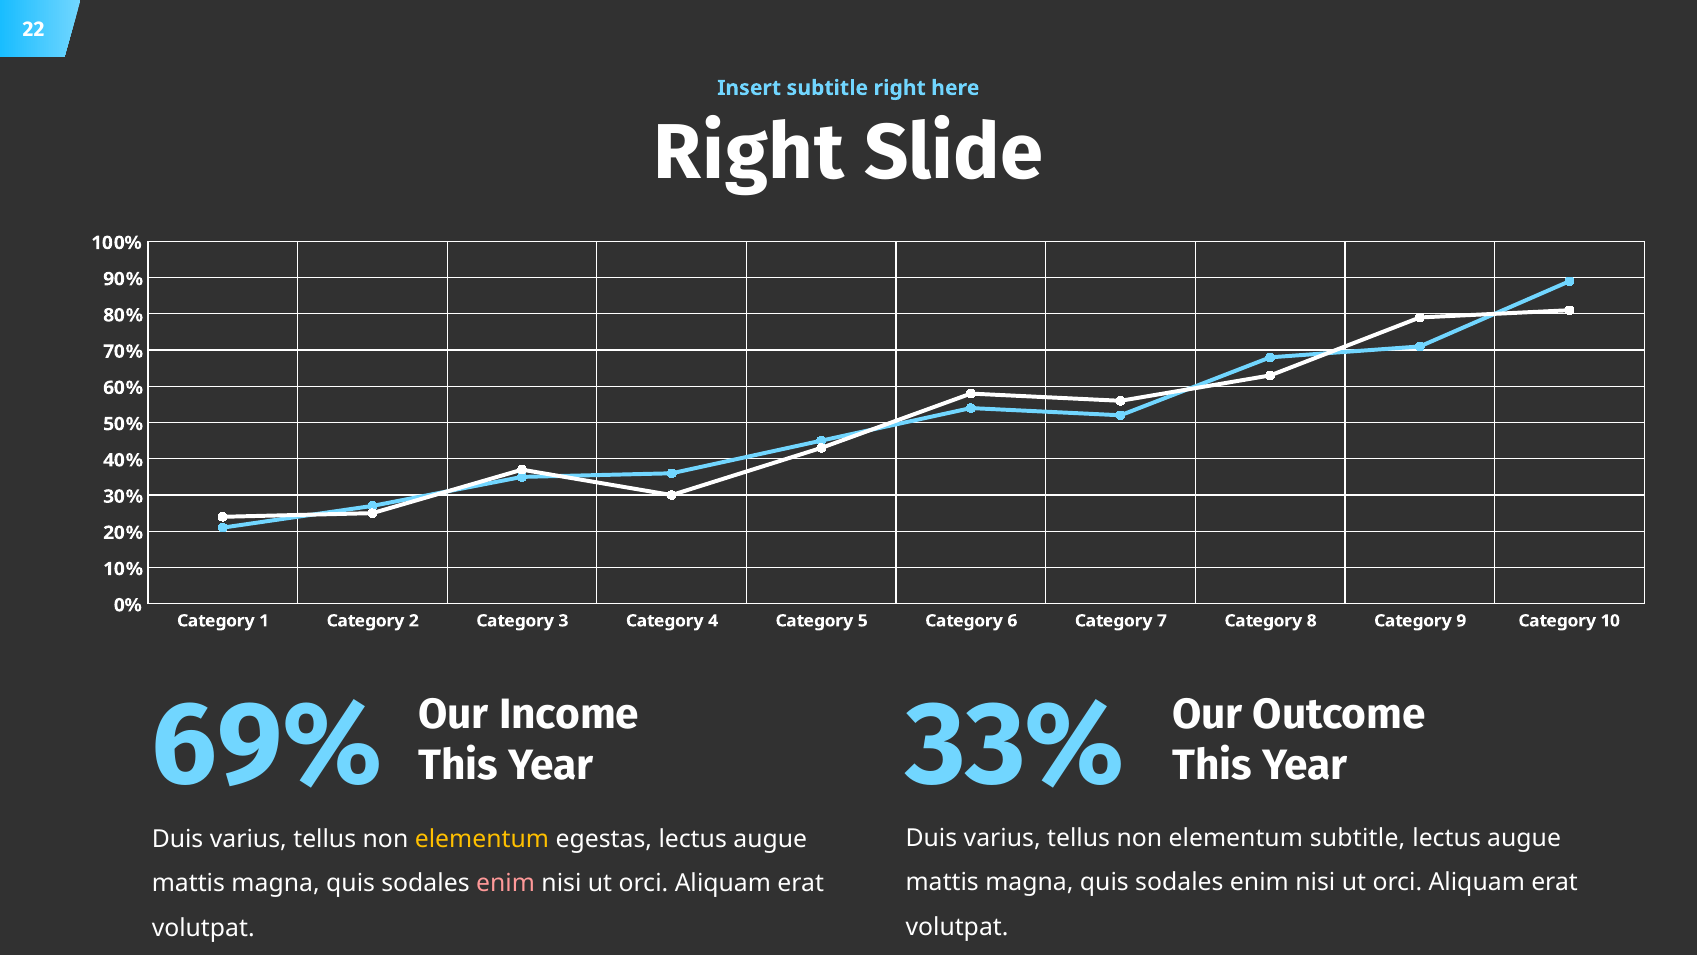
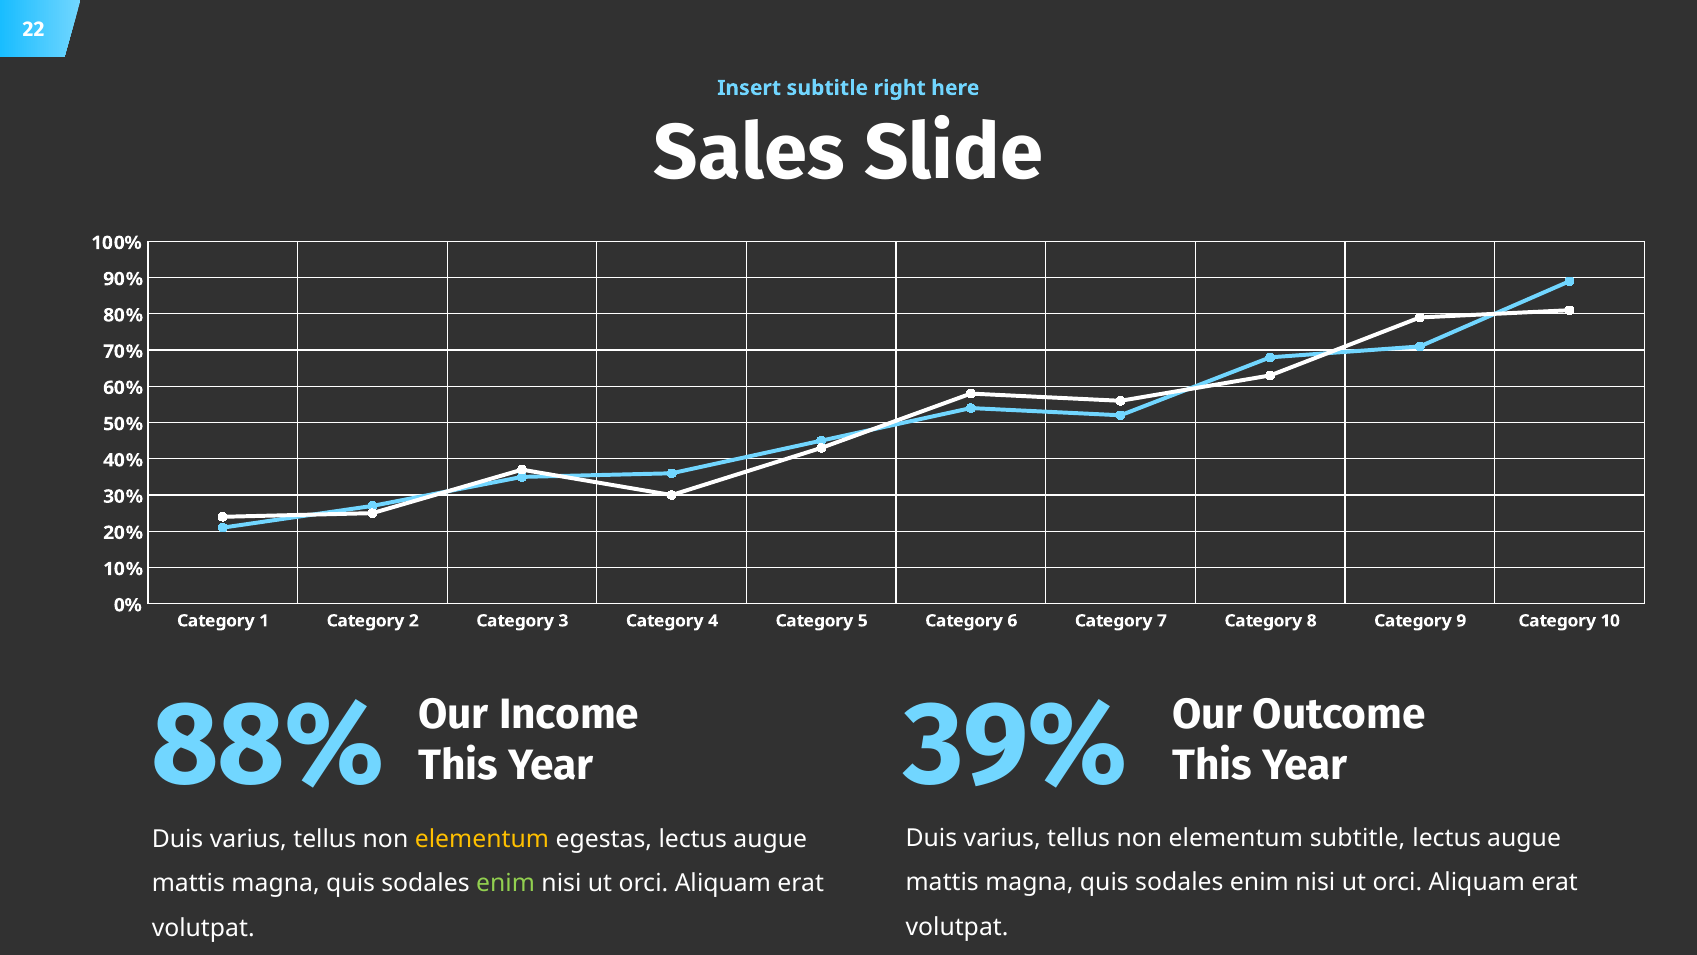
Right: Right -> Sales (749, 153)
33%: 33% -> 39% (1015, 744)
69%: 69% -> 88% (268, 745)
enim colour: pink -> light green (505, 883)
